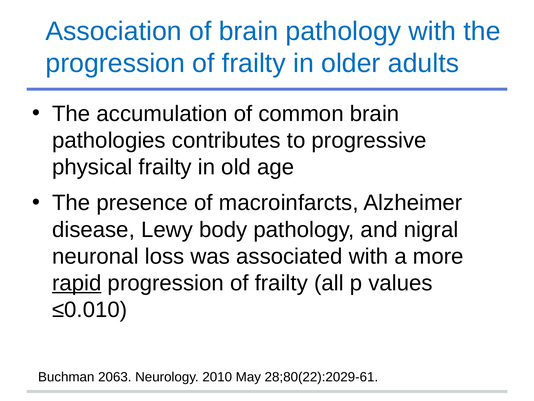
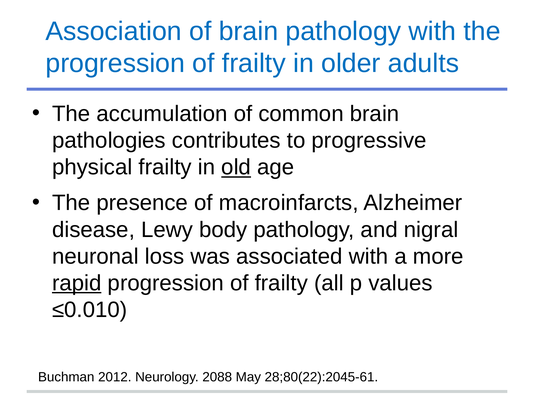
old underline: none -> present (236, 167)
2063: 2063 -> 2012 (115, 376)
2010: 2010 -> 2088 (217, 376)
28;80(22):2029-61: 28;80(22):2029-61 -> 28;80(22):2045-61 (321, 376)
